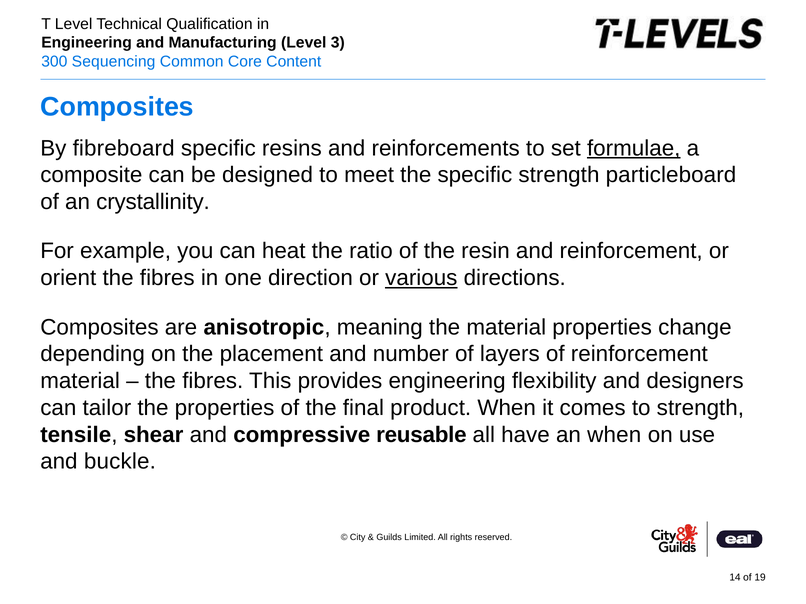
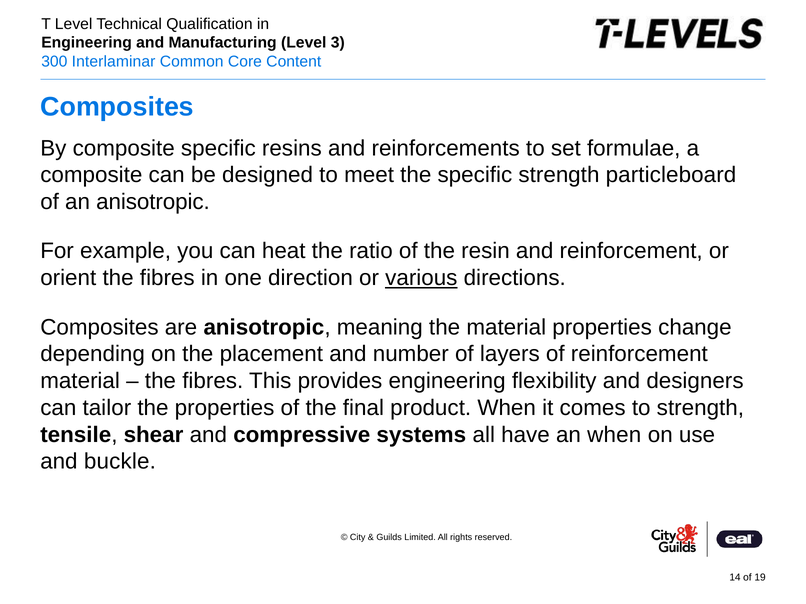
Sequencing: Sequencing -> Interlaminar (114, 61)
By fibreboard: fibreboard -> composite (124, 148)
formulae underline: present -> none (634, 148)
an crystallinity: crystallinity -> anisotropic (153, 202)
reusable: reusable -> systems (421, 435)
